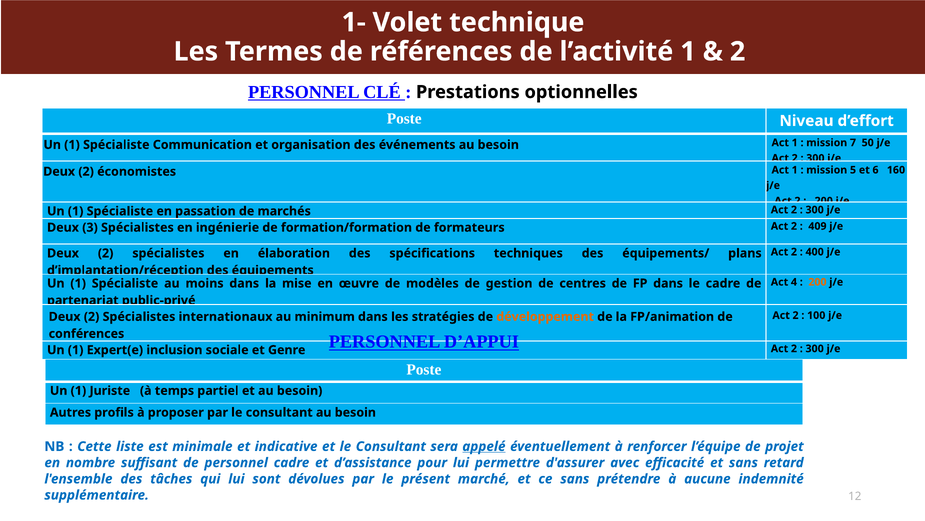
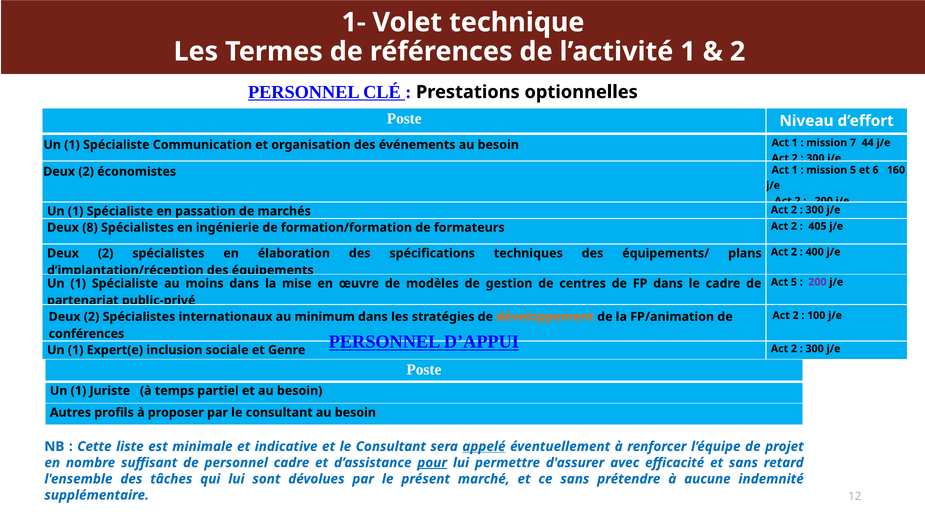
50: 50 -> 44 (868, 143)
3: 3 -> 8 (90, 227)
409: 409 -> 405 (817, 226)
Act 4: 4 -> 5 (794, 282)
200 colour: orange -> purple (817, 282)
pour underline: none -> present (432, 462)
